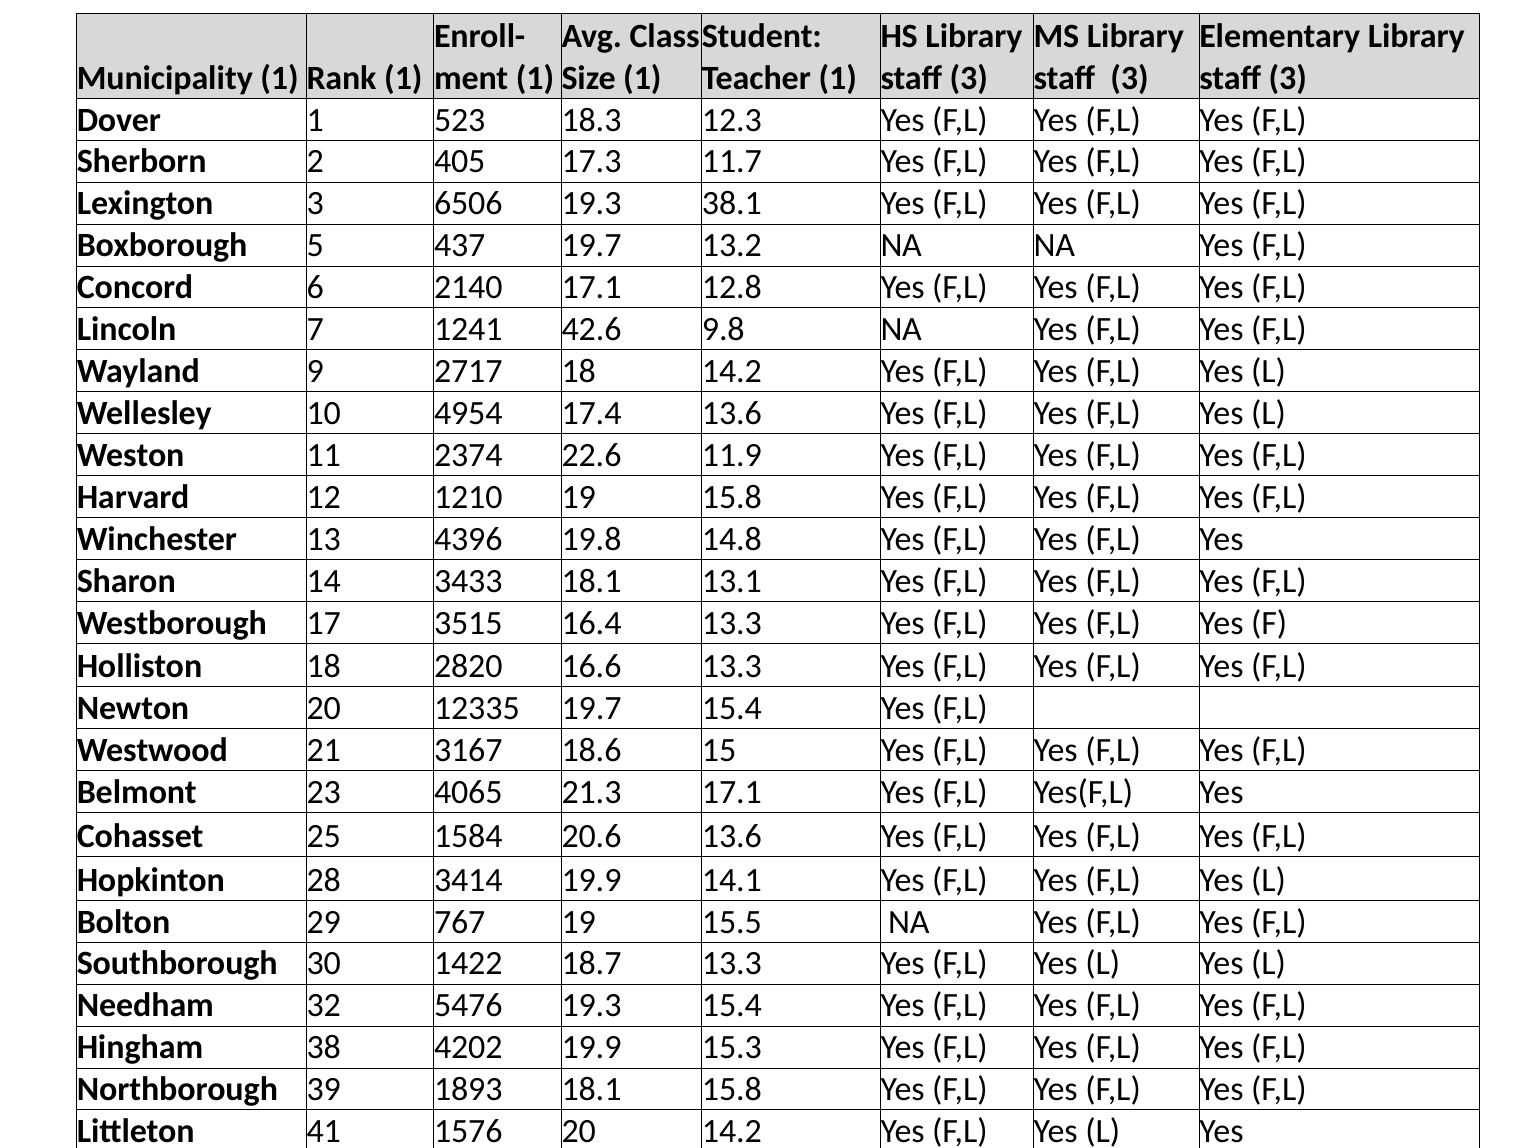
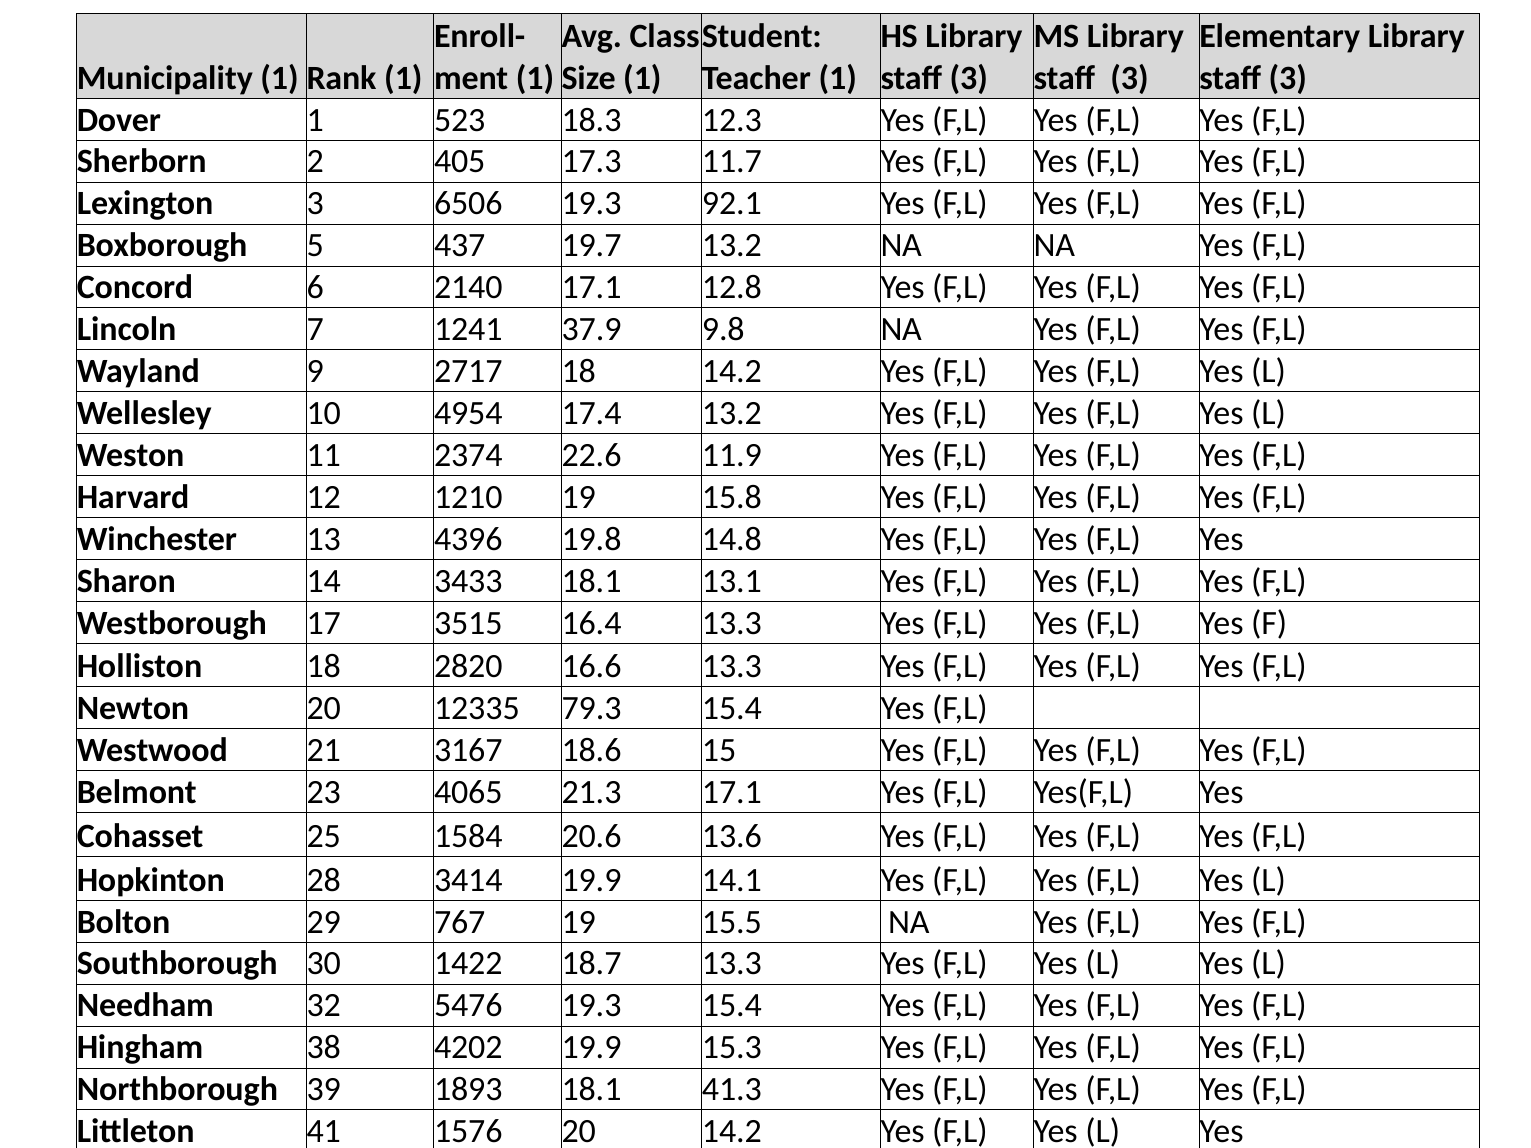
38.1: 38.1 -> 92.1 (732, 204)
42.6: 42.6 -> 37.9 (592, 330)
17.4 13.6: 13.6 -> 13.2 (732, 413)
12335 19.7: 19.7 -> 79.3 (592, 708)
18.1 15.8: 15.8 -> 41.3 (732, 1090)
